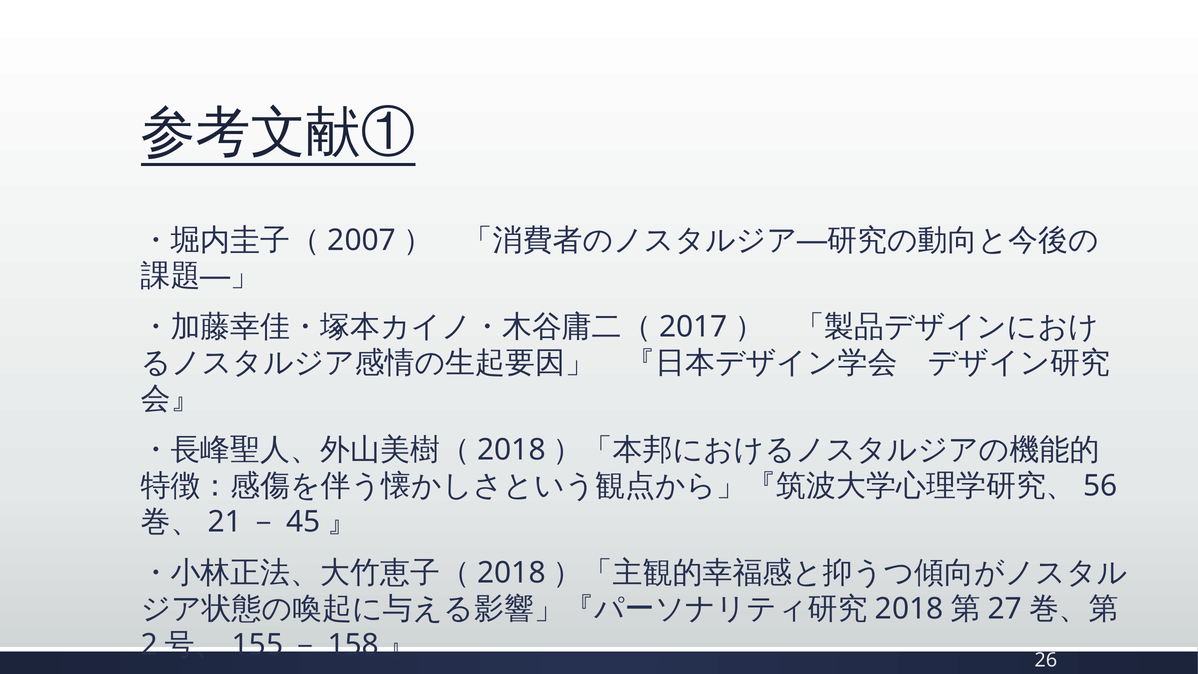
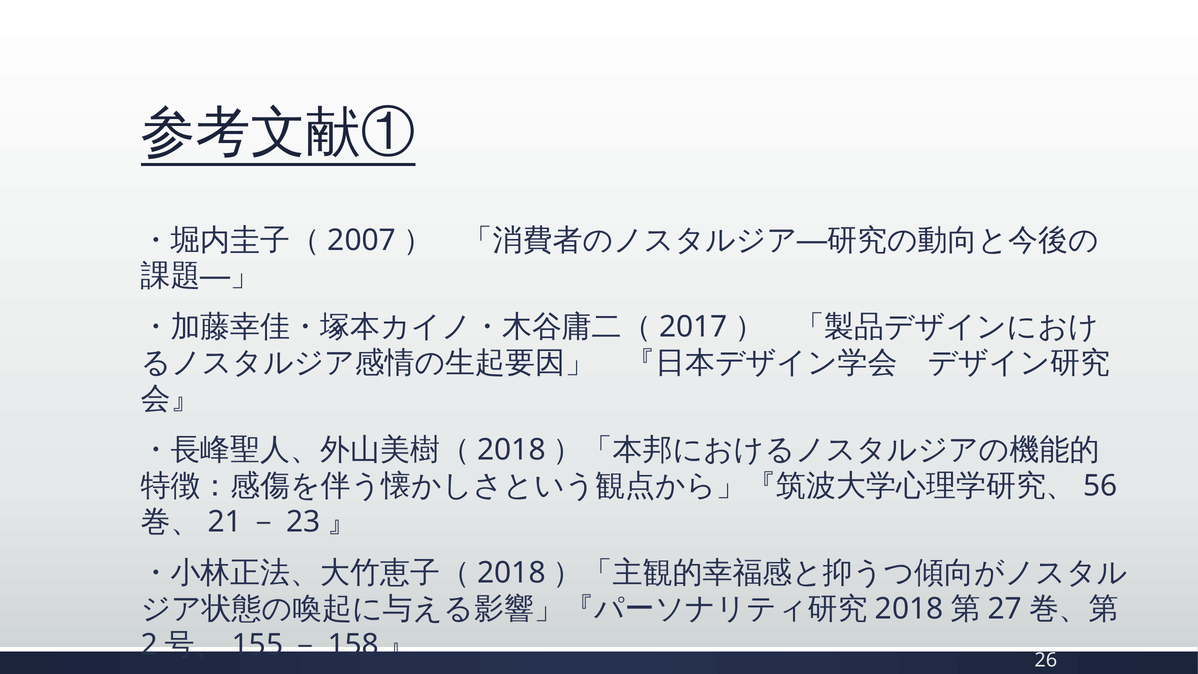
45: 45 -> 23 (303, 522)
